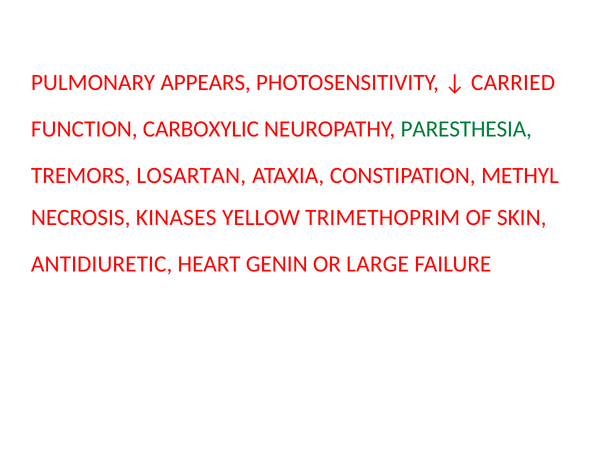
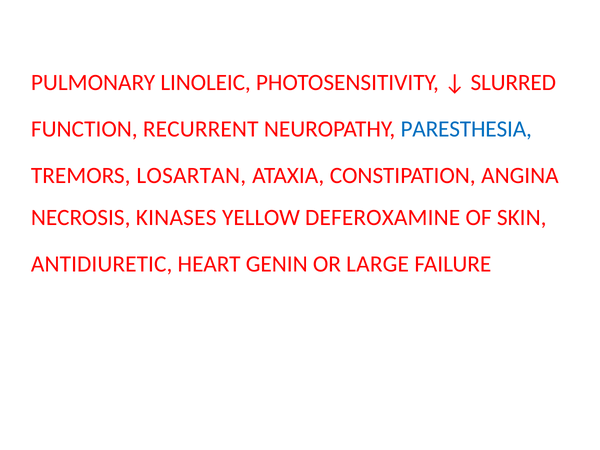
APPEARS: APPEARS -> LINOLEIC (206, 83)
CARRIED: CARRIED -> SLURRED (513, 83)
CARBOXYLIC: CARBOXYLIC -> RECURRENT (201, 129)
PARESTHESIA colour: green -> blue (466, 129)
METHYL: METHYL -> ANGINA (520, 176)
TRIMETHOPRIM: TRIMETHOPRIM -> DEFEROXAMINE (383, 218)
